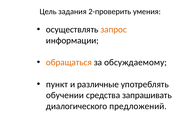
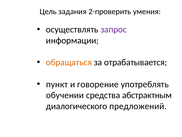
запрос colour: orange -> purple (114, 29)
обсуждаемому: обсуждаемому -> отрабатывается (136, 62)
различные: различные -> говорение (98, 84)
запрашивать: запрашивать -> абстрактным (147, 95)
